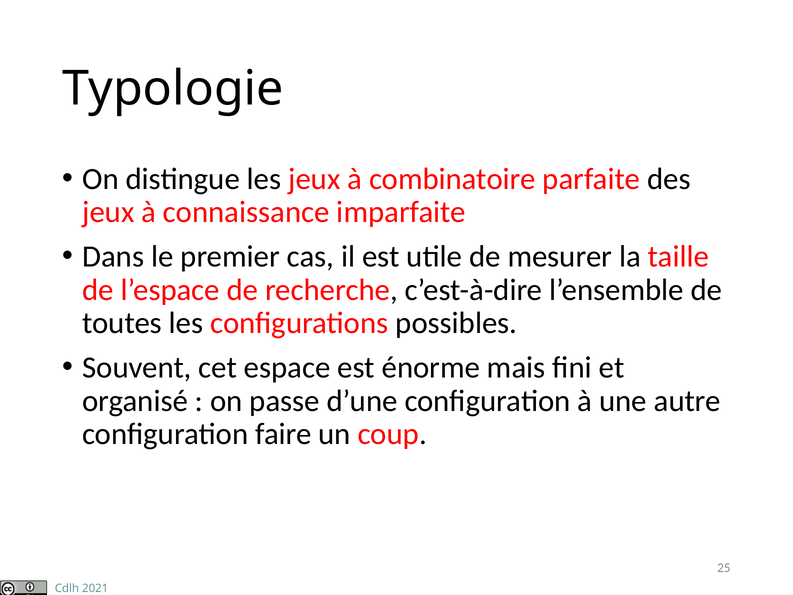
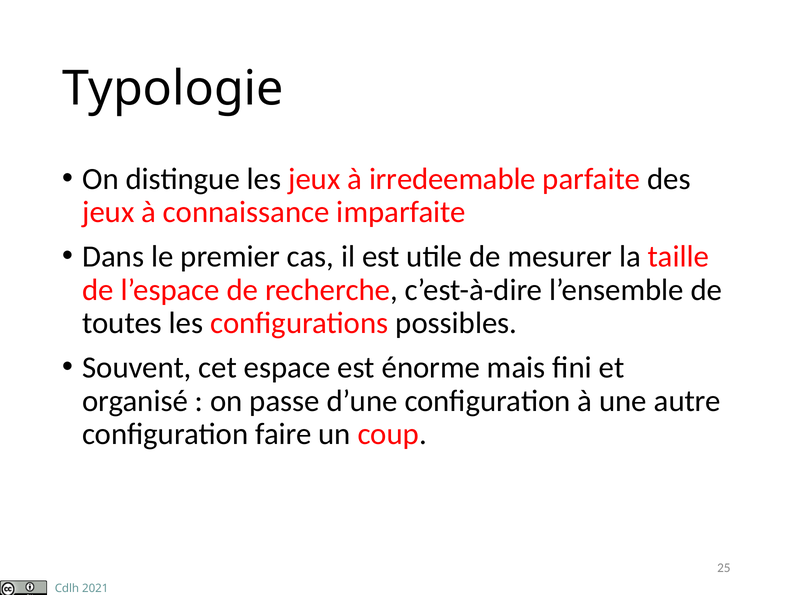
combinatoire: combinatoire -> irredeemable (452, 179)
